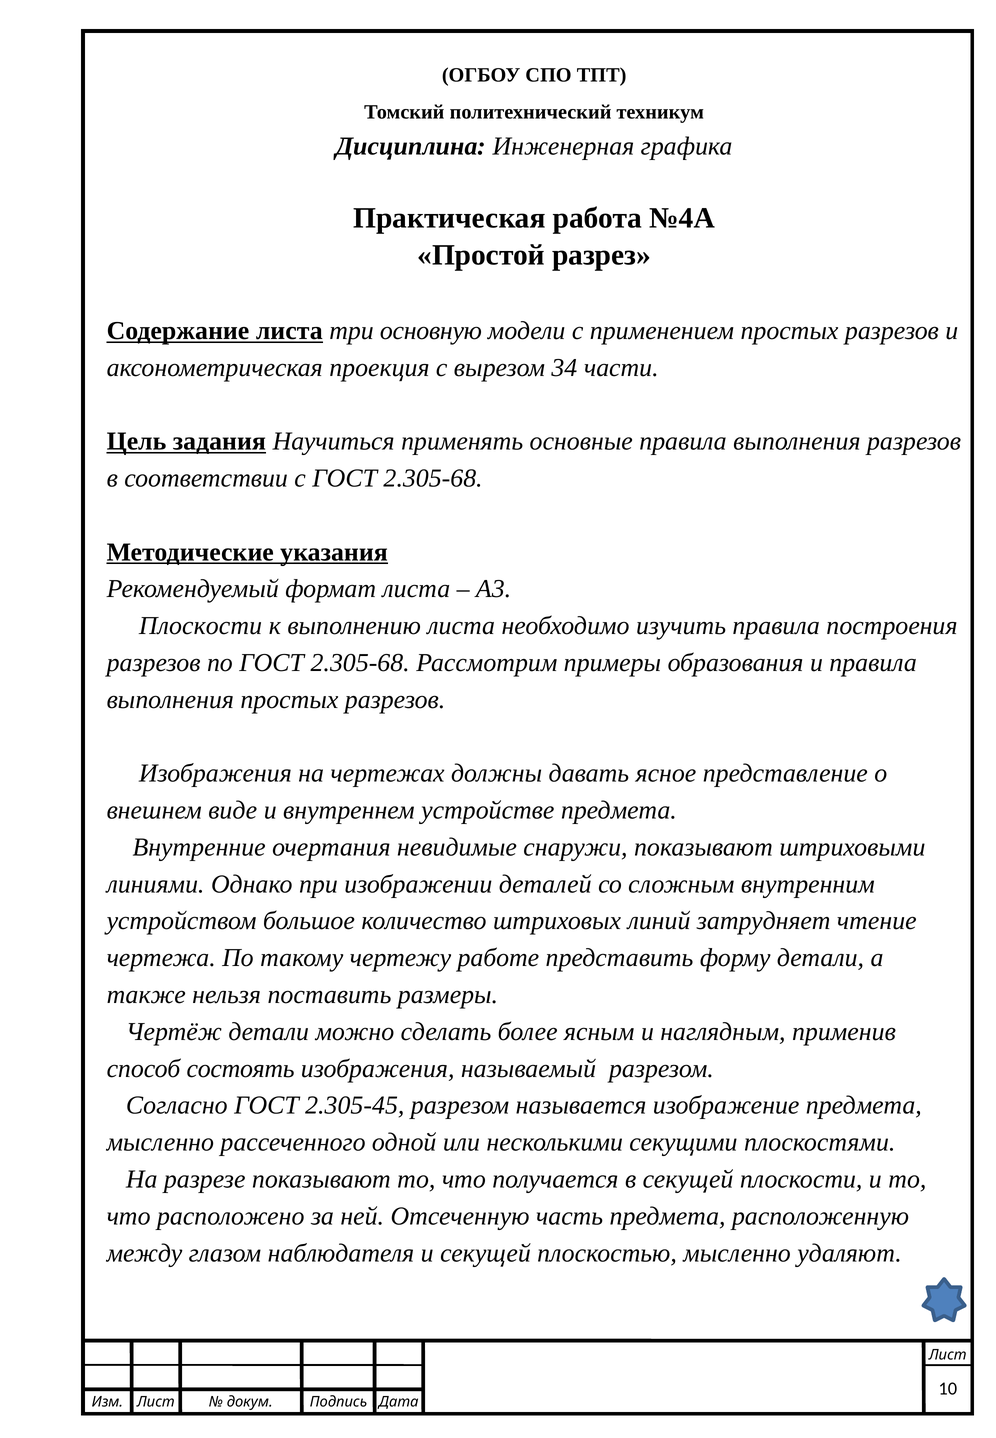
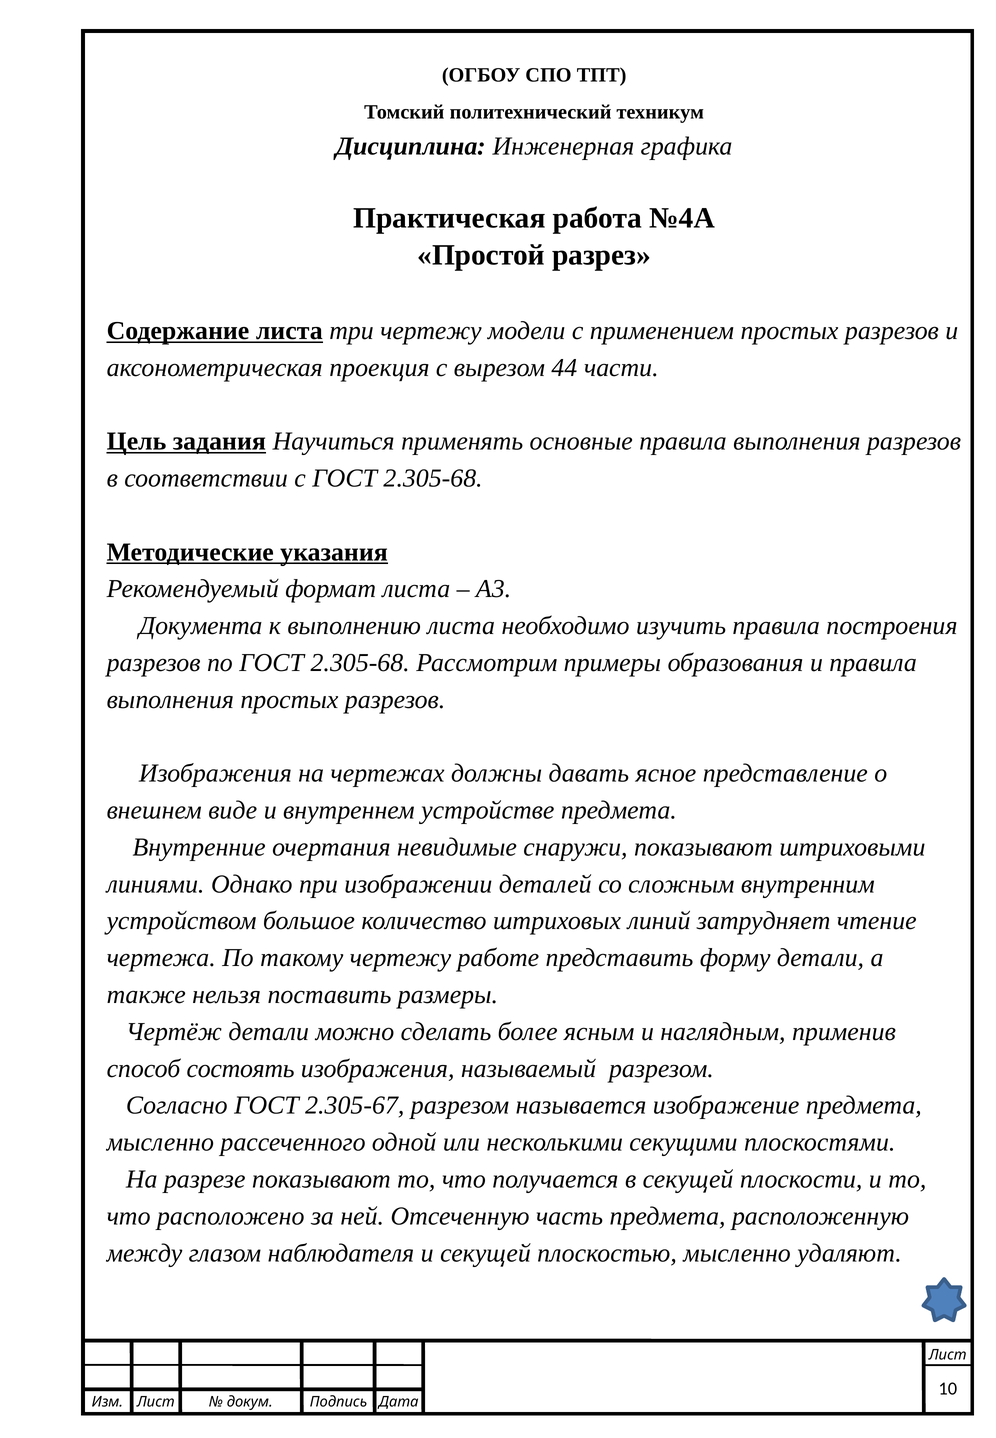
три основную: основную -> чертежу (431, 331)
34: 34 -> 44 (564, 368)
Плоскости: Плоскости -> Документа (201, 626)
2.305-45: 2.305-45 -> 2.305-67 (355, 1106)
